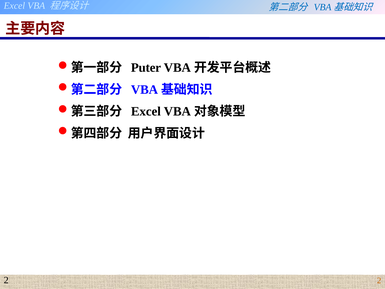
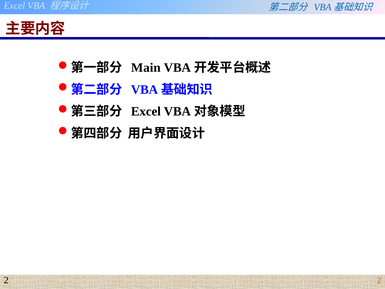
Puter: Puter -> Main (146, 68)
